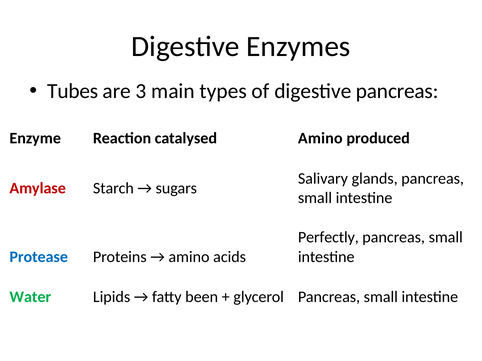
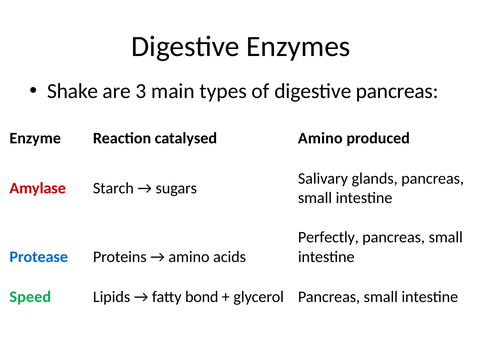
Tubes: Tubes -> Shake (73, 91)
Water: Water -> Speed (30, 297)
been: been -> bond (202, 297)
